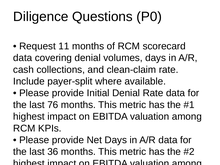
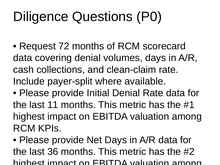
11: 11 -> 72 (64, 46)
76: 76 -> 11 (53, 105)
